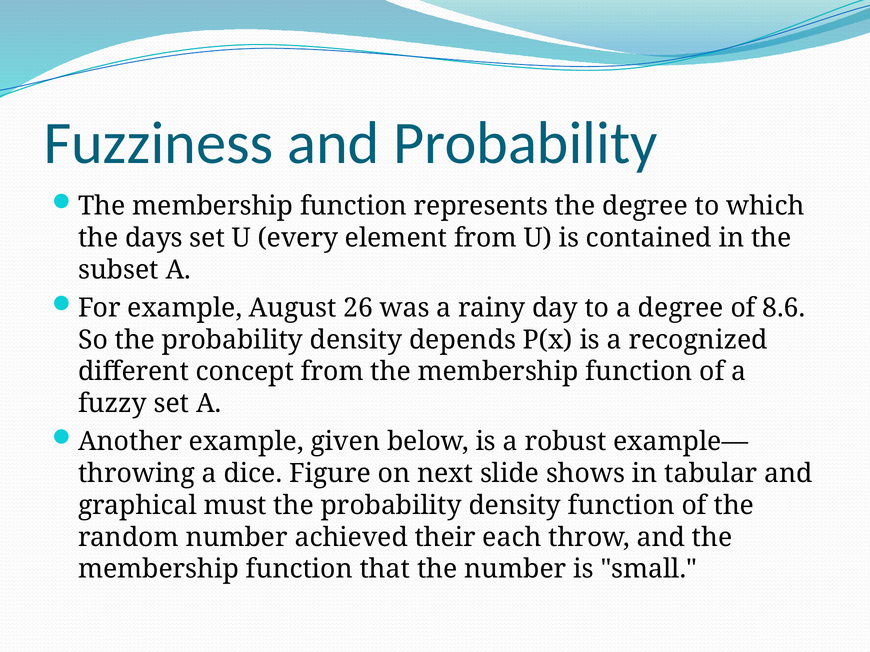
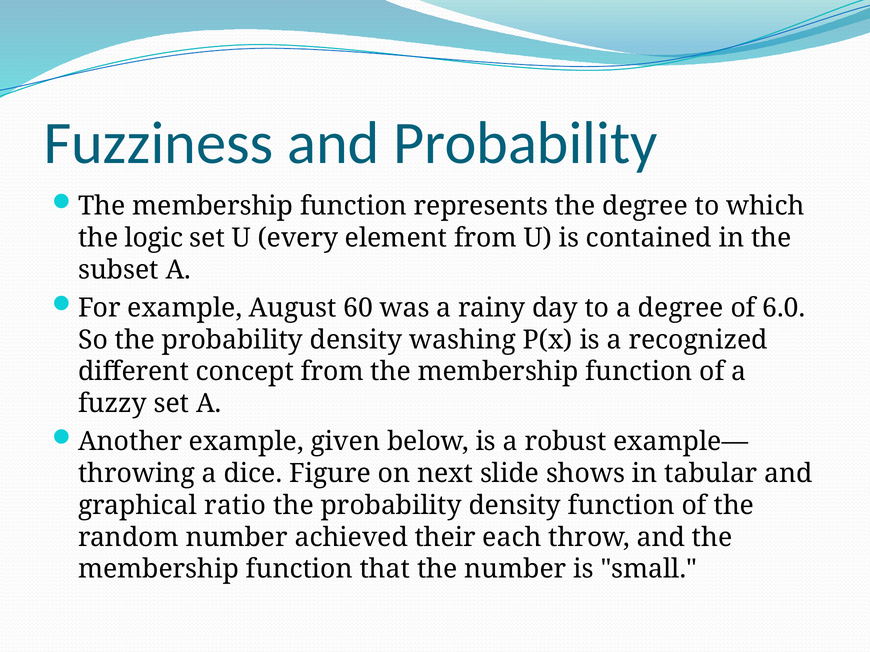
days: days -> logic (154, 238)
26: 26 -> 60 (358, 308)
8.6: 8.6 -> 6.0 (784, 308)
depends: depends -> washing (463, 340)
must: must -> ratio (235, 506)
